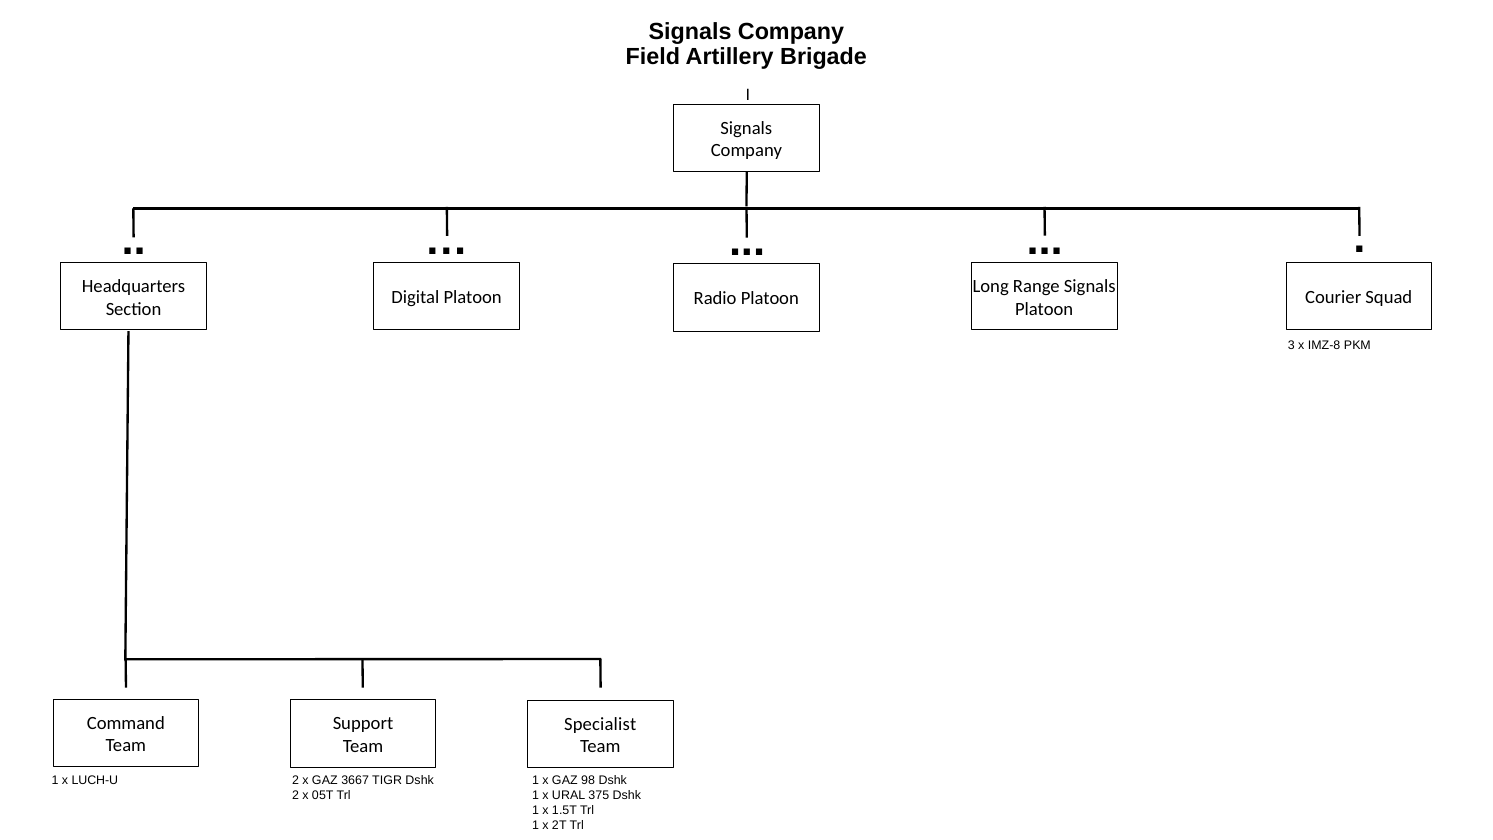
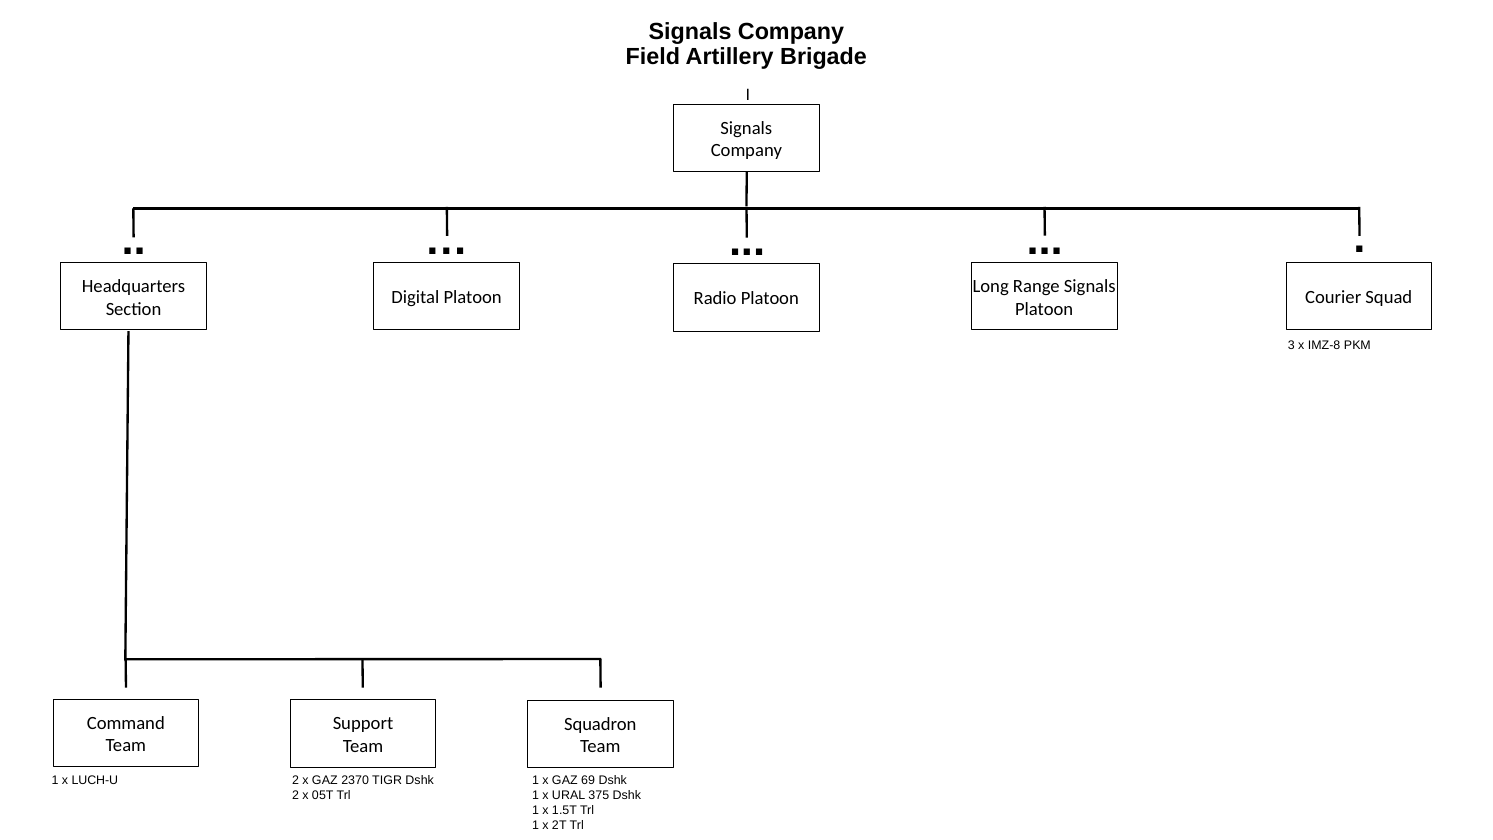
Specialist: Specialist -> Squadron (600, 724)
3667: 3667 -> 2370 (355, 780)
98: 98 -> 69 (588, 780)
